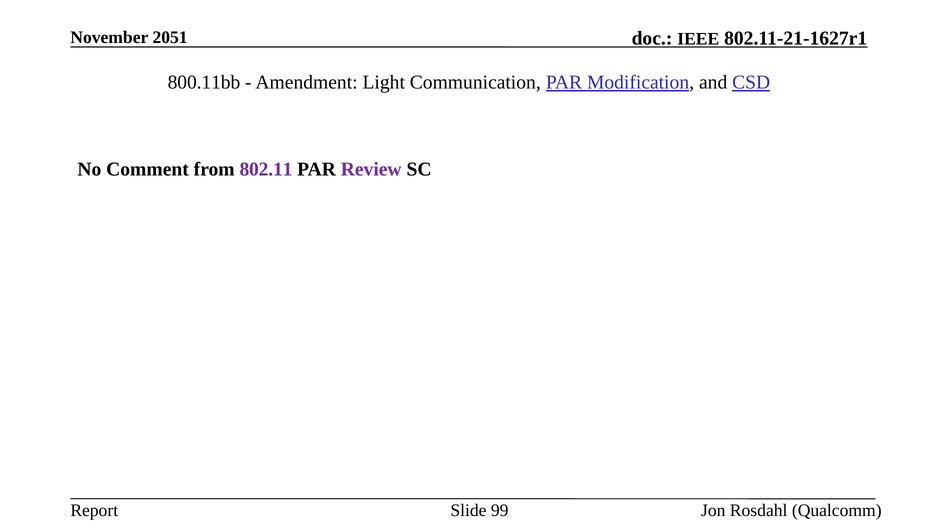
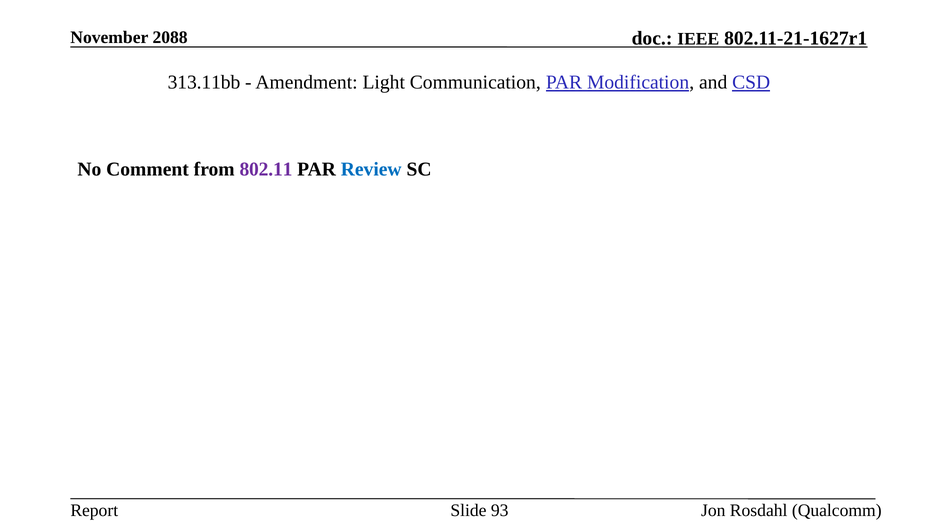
2051: 2051 -> 2088 (170, 37)
800.11bb: 800.11bb -> 313.11bb (204, 82)
Review colour: purple -> blue (371, 169)
99: 99 -> 93 (500, 510)
